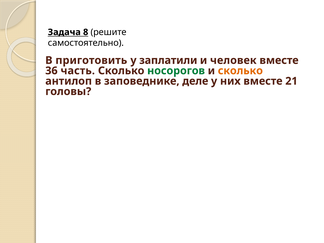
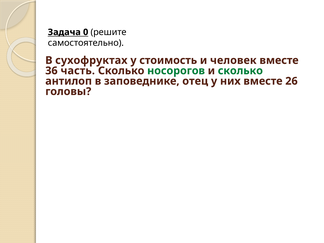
8: 8 -> 0 (86, 32)
приготовить: приготовить -> сухофруктах (91, 60)
заплатили: заплатили -> стоимость (168, 60)
сколько colour: orange -> green (240, 71)
деле: деле -> отец (195, 81)
21: 21 -> 26 (291, 81)
